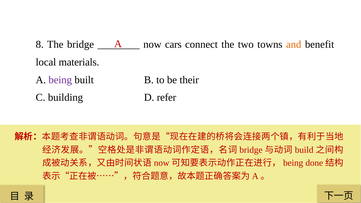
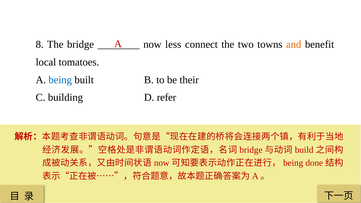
cars: cars -> less (173, 44)
materials: materials -> tomatoes (79, 62)
being colour: purple -> blue (60, 80)
